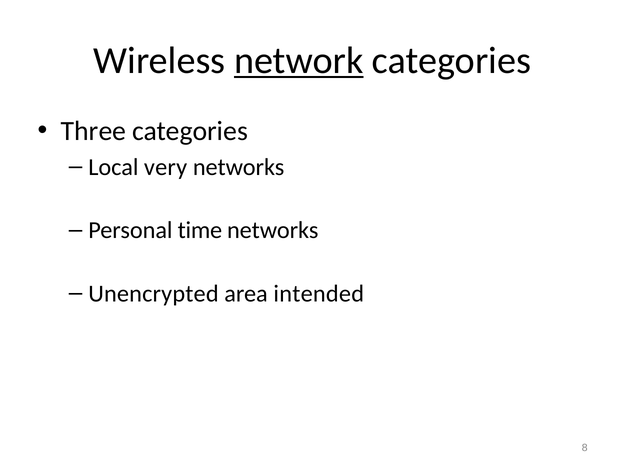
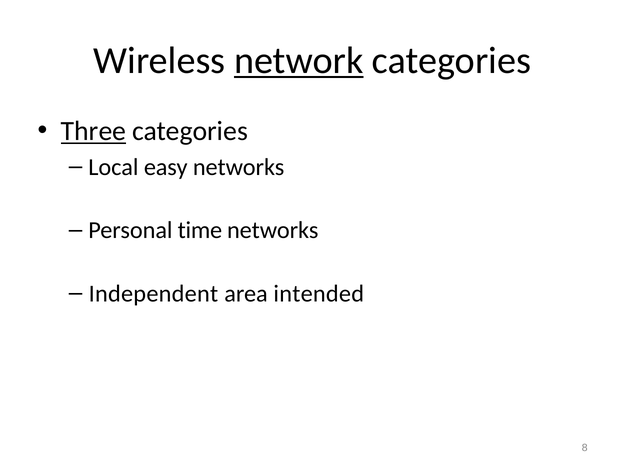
Three underline: none -> present (94, 131)
very: very -> easy (166, 167)
Unencrypted: Unencrypted -> Independent (153, 293)
